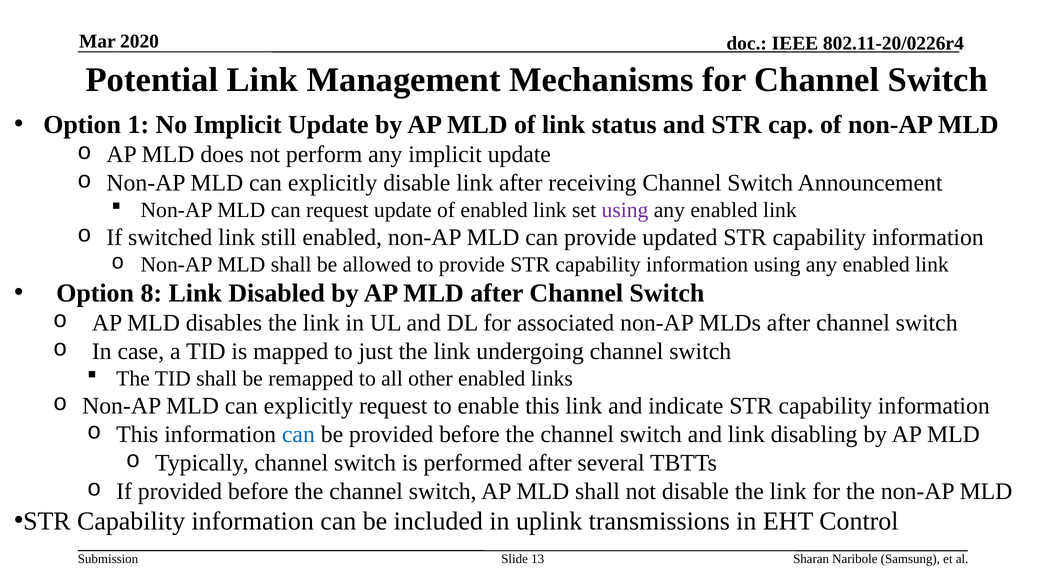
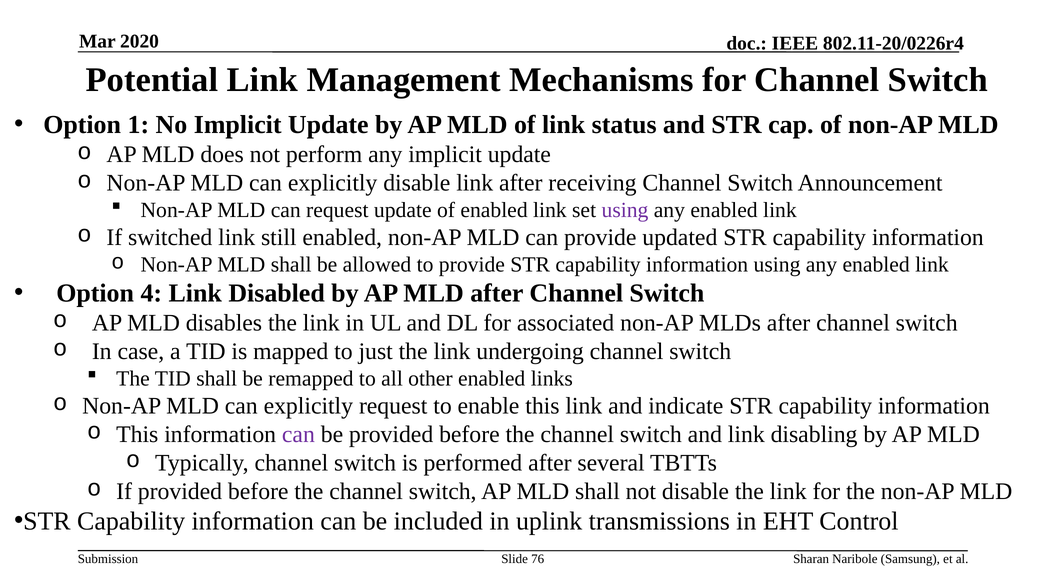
8: 8 -> 4 (151, 293)
can colour: blue -> purple (298, 434)
13: 13 -> 76 (538, 559)
